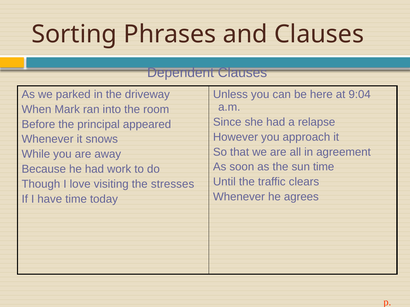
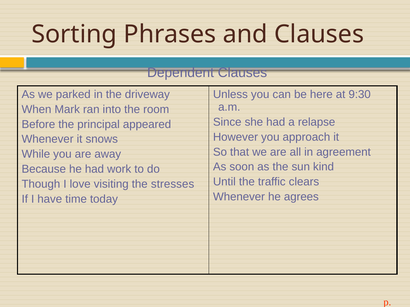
9:04: 9:04 -> 9:30 (360, 95)
sun time: time -> kind (324, 167)
